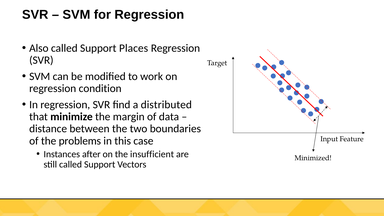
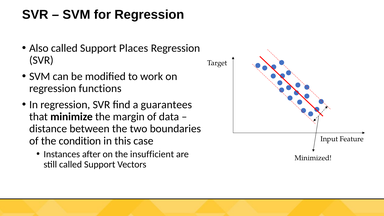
condition: condition -> functions (100, 88)
distributed: distributed -> guarantees (166, 105)
problems: problems -> condition (80, 141)
